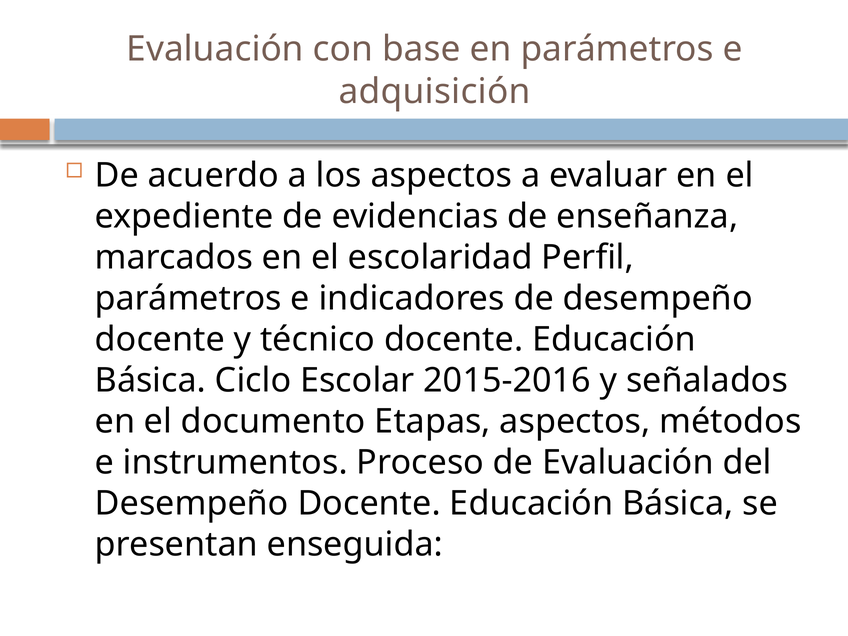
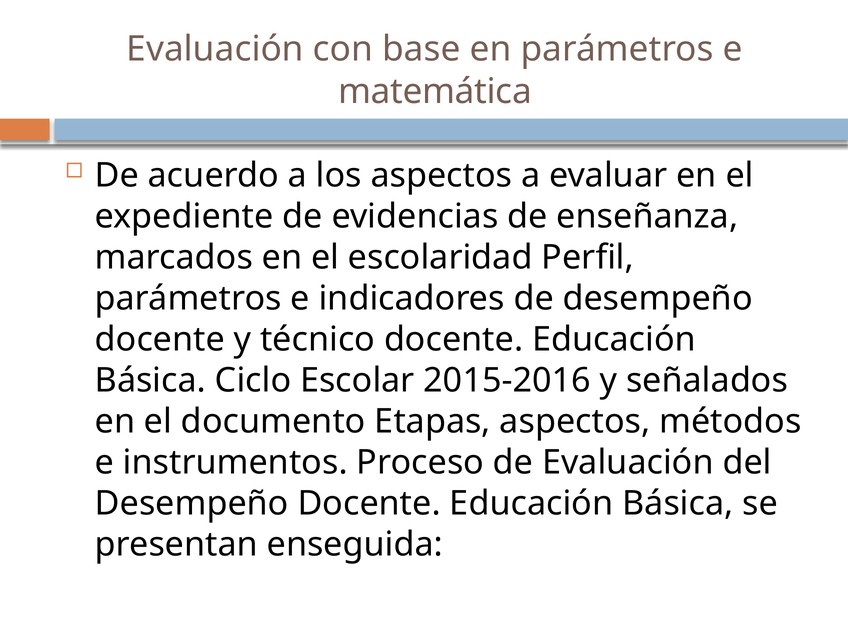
adquisición: adquisición -> matemática (435, 91)
